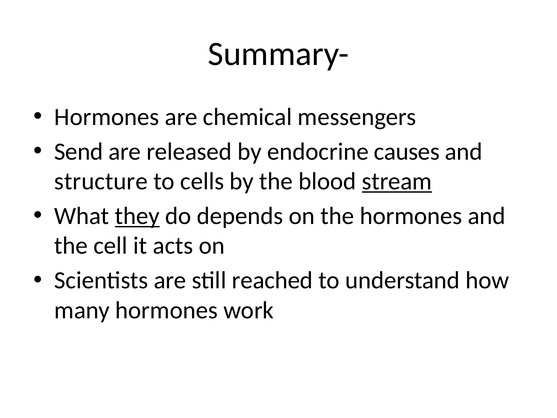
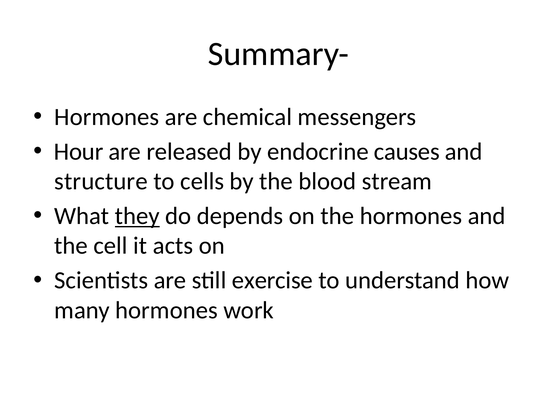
Send: Send -> Hour (79, 152)
stream underline: present -> none (397, 181)
reached: reached -> exercise (272, 280)
